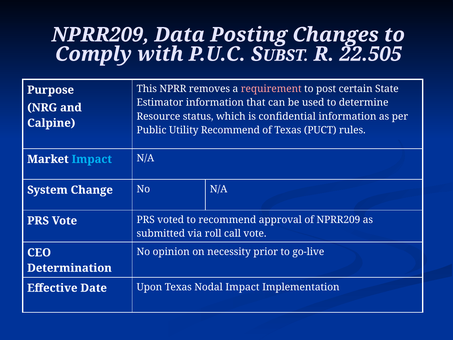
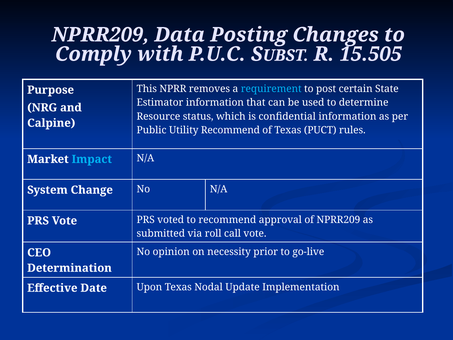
22.505: 22.505 -> 15.505 (371, 54)
requirement colour: pink -> light blue (271, 89)
Nodal Impact: Impact -> Update (243, 287)
